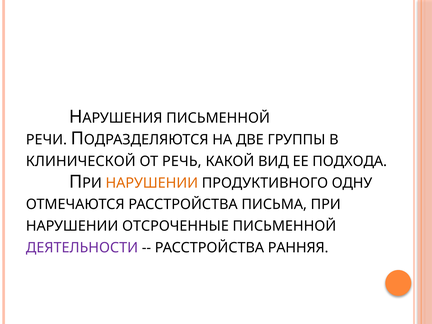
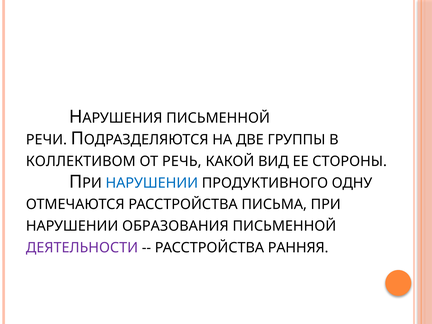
КЛИНИЧЕСКОЙ: КЛИНИЧЕСКОЙ -> КОЛЛЕКТИВОМ (81, 161)
ПОДХОДА: ПОДХОДА -> СТОРОНЫ (350, 161)
НАРУШЕНИИ colour: orange -> blue (152, 183)
ОТСРОЧЕННЫЕ: ОТСРОЧЕННЫЕ -> ОБРАЗОВАНИЯ (175, 226)
